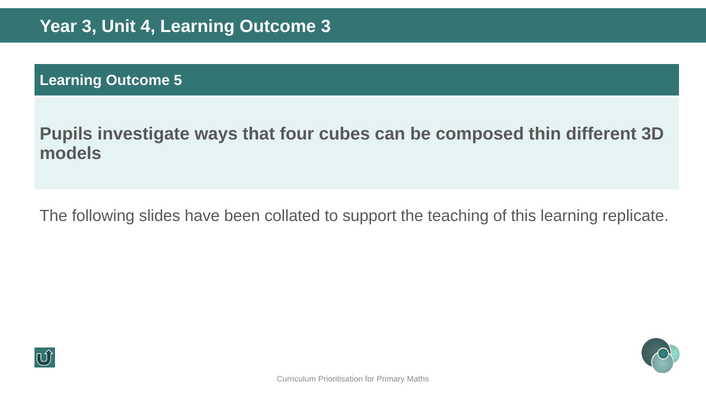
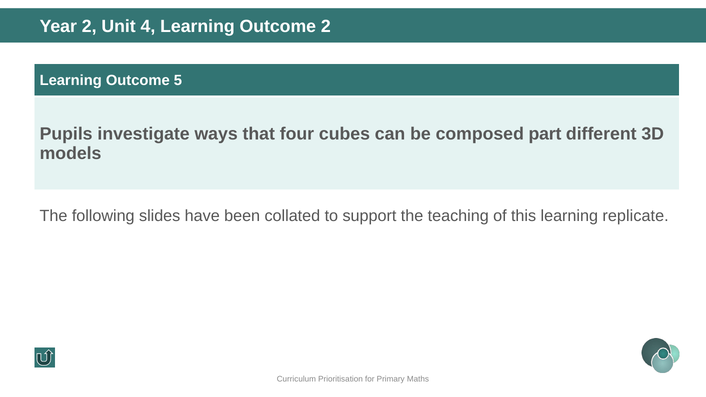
Year 3: 3 -> 2 (89, 26)
Outcome 3: 3 -> 2 (326, 26)
thin: thin -> part (545, 134)
